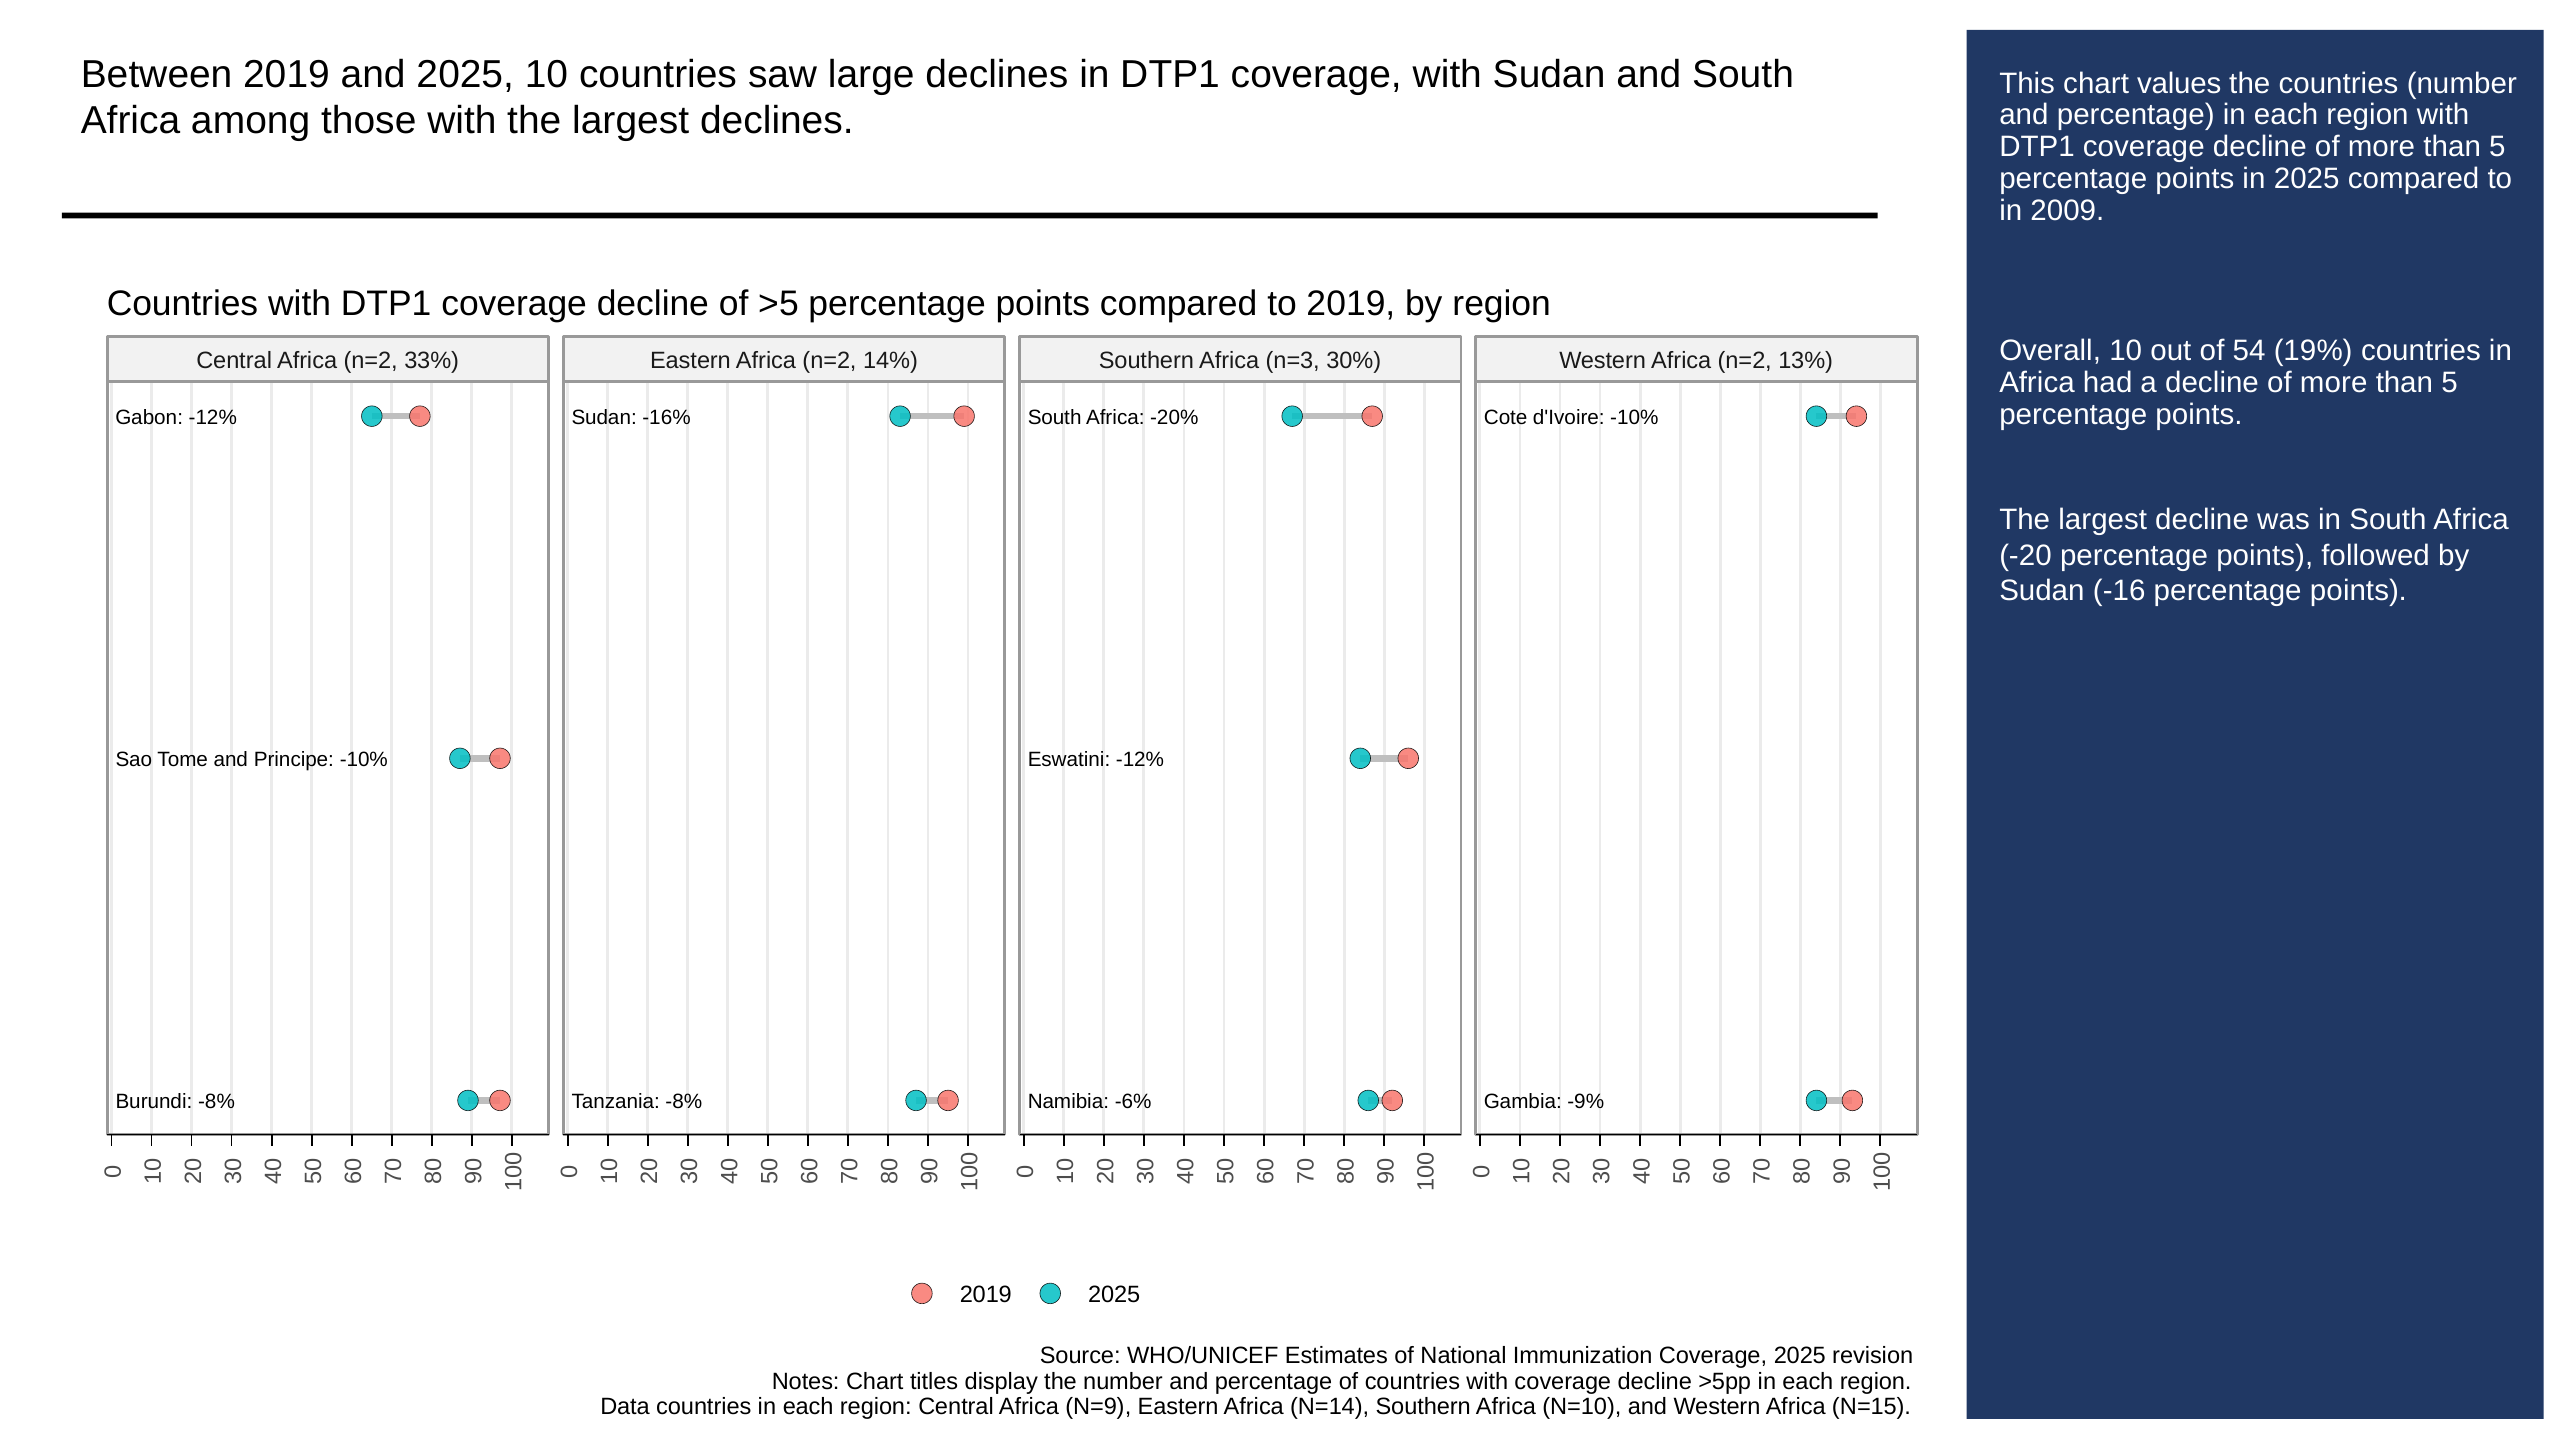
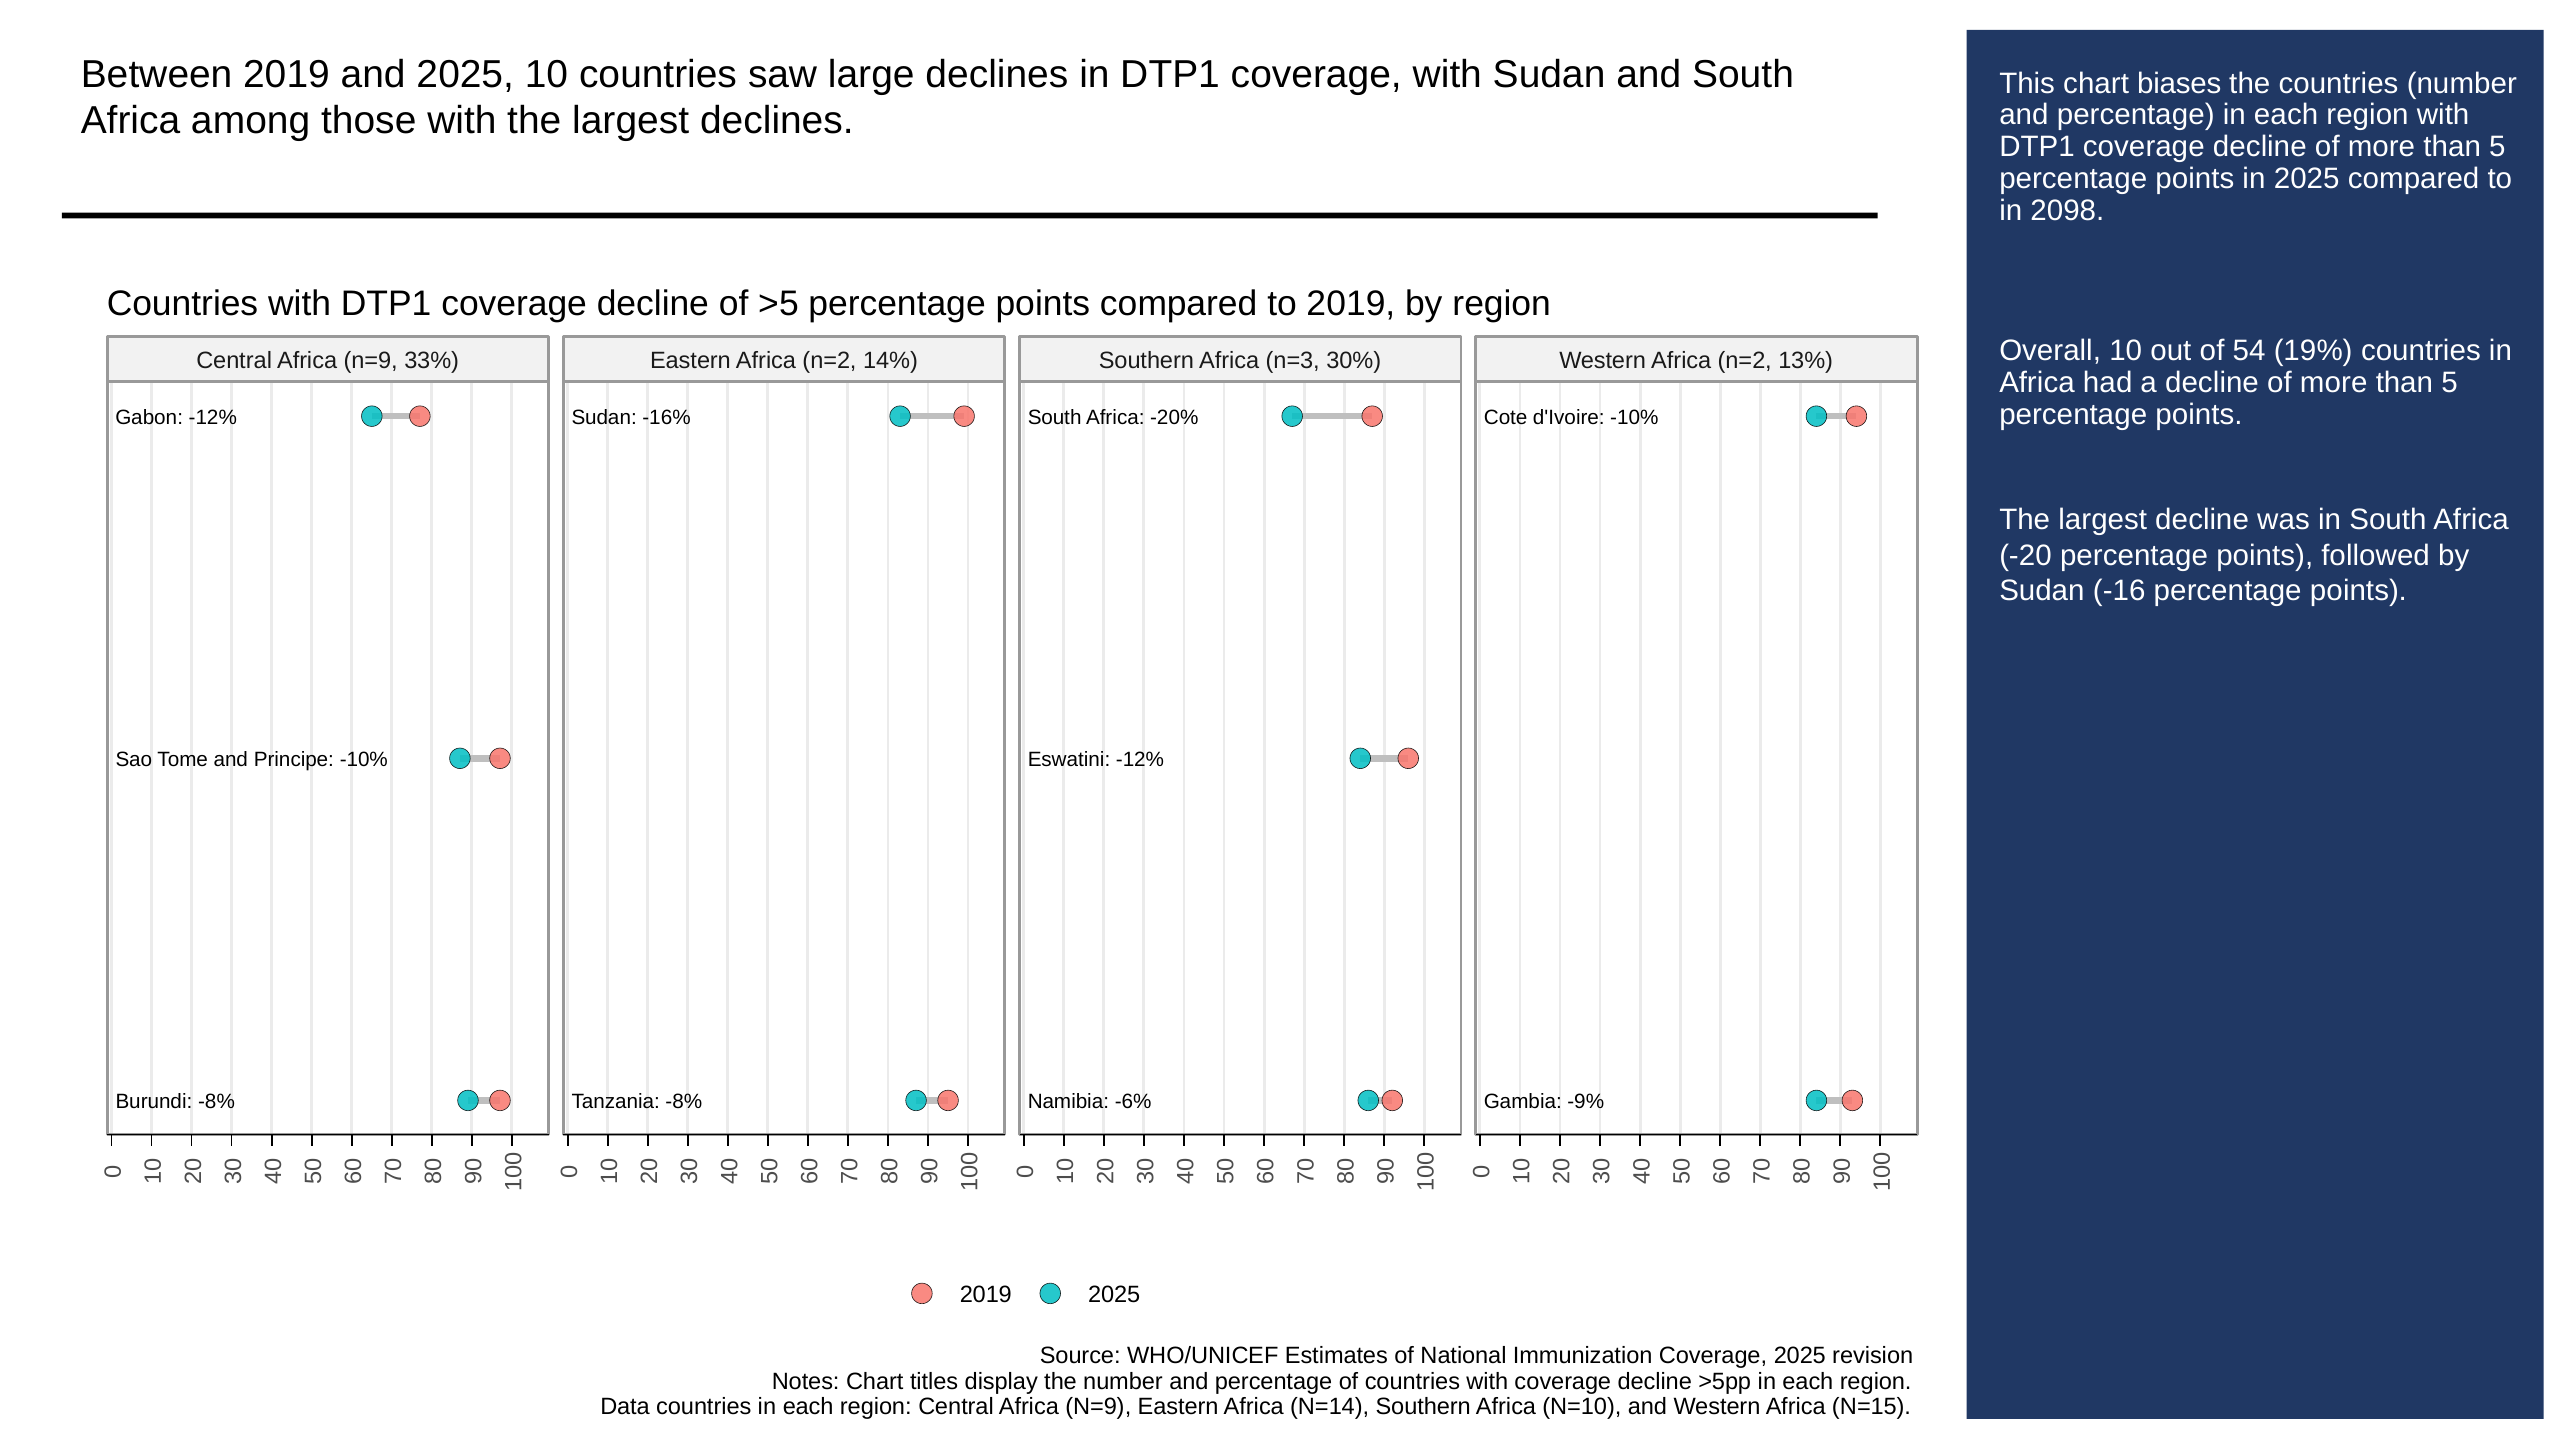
values: values -> biases (2179, 83)
2009: 2009 -> 2098 (2067, 211)
n=2: n=2 -> n=9 (371, 361)
